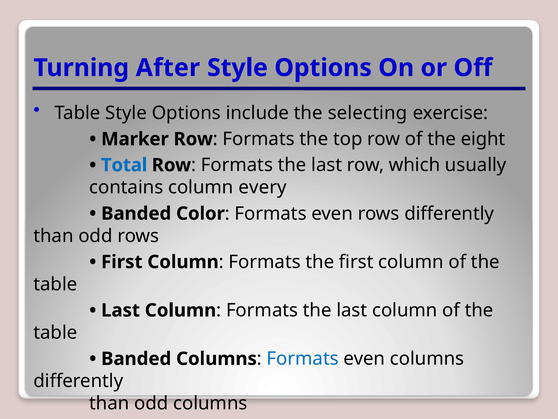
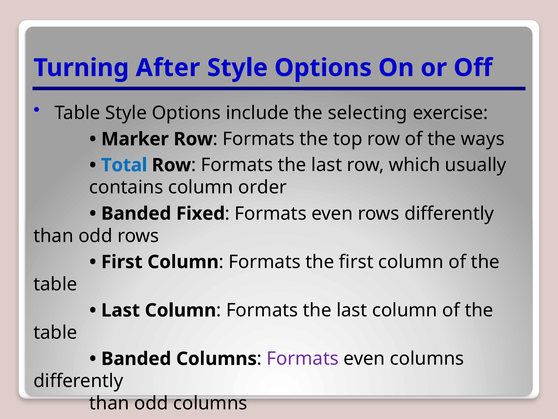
eight: eight -> ways (483, 139)
every: every -> order (263, 187)
Color: Color -> Fixed (201, 213)
Formats colour: blue -> purple (303, 358)
